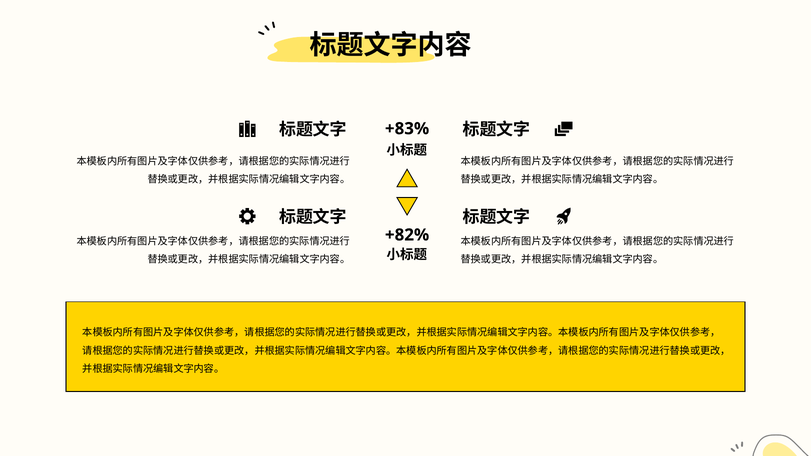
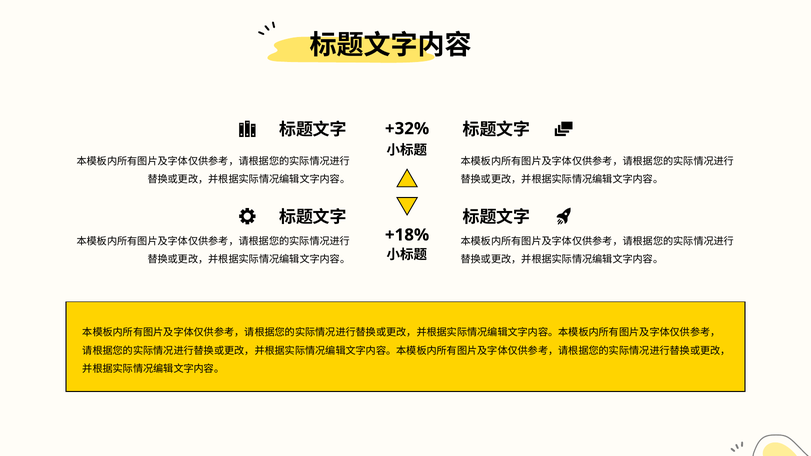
+83%: +83% -> +32% (407, 129)
+82%: +82% -> +18% (407, 235)
